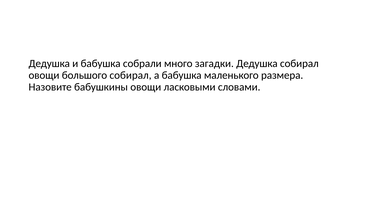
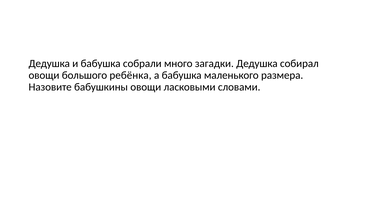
большого собирал: собирал -> ребёнка (130, 75)
